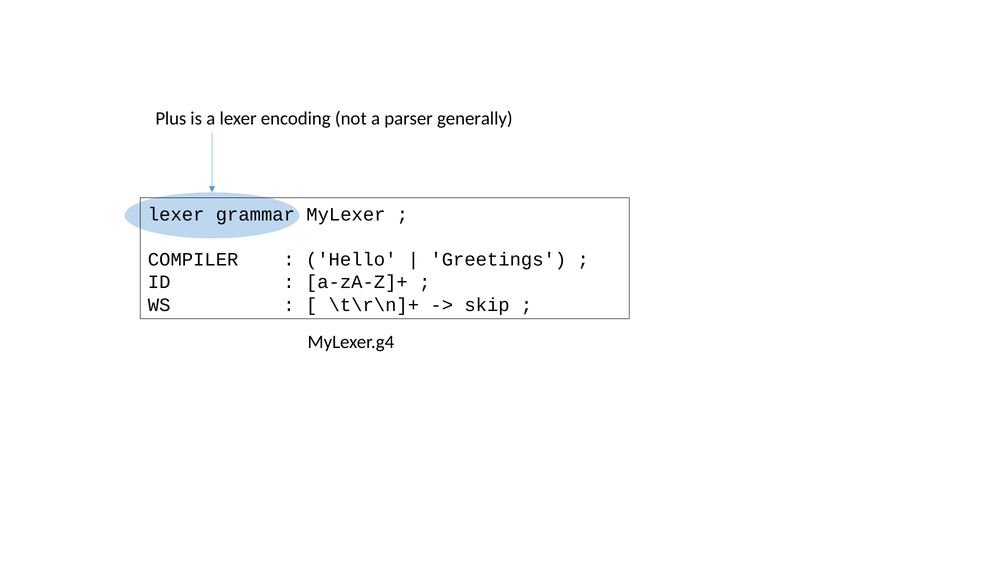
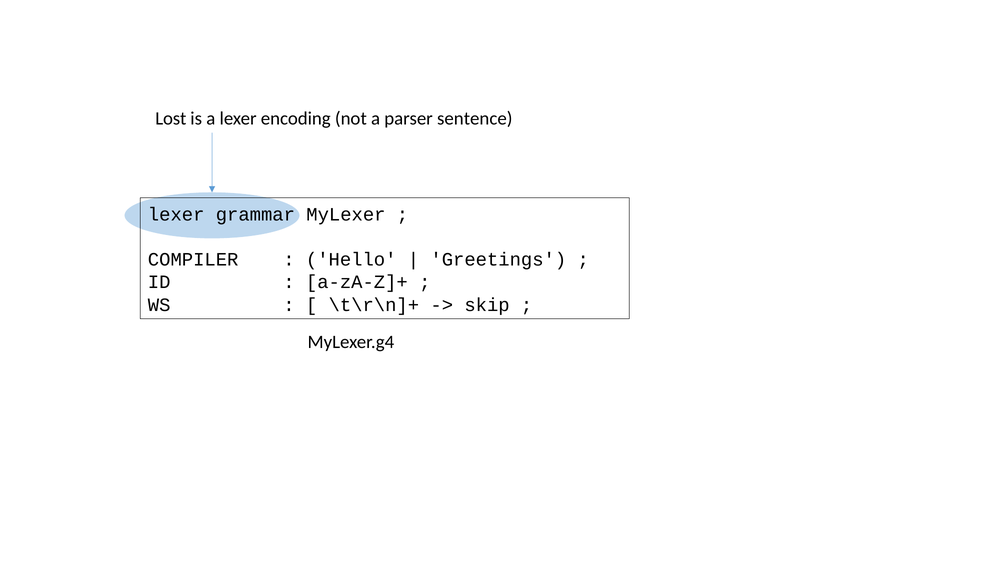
Plus: Plus -> Lost (171, 118)
generally: generally -> sentence (475, 118)
